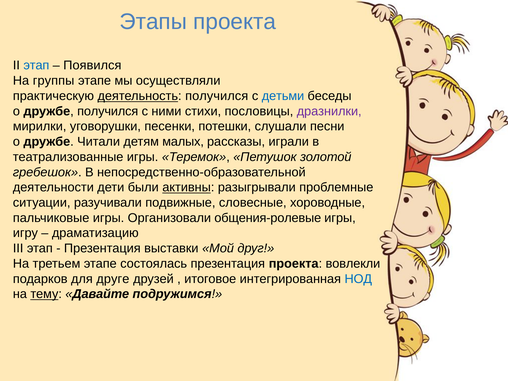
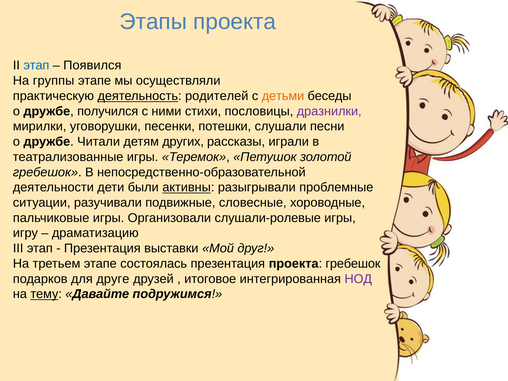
деятельность получился: получился -> родителей (217, 96)
детьми colour: blue -> orange (283, 96)
малых: малых -> других (183, 142)
общения-ролевые: общения-ролевые -> слушали-ролевые (268, 218)
проекта вовлекли: вовлекли -> гребешок (353, 264)
НОД colour: blue -> purple (358, 279)
